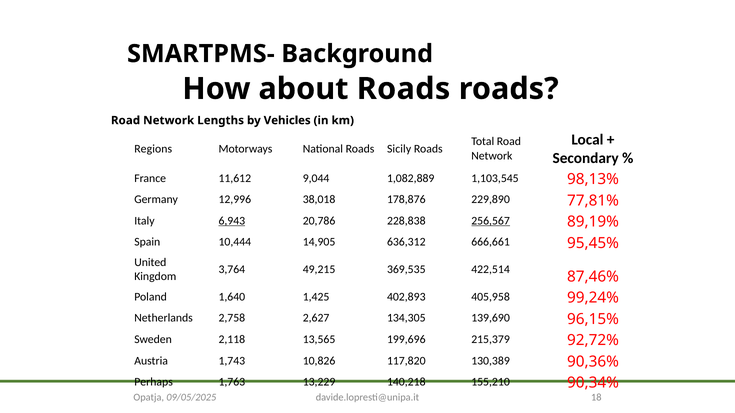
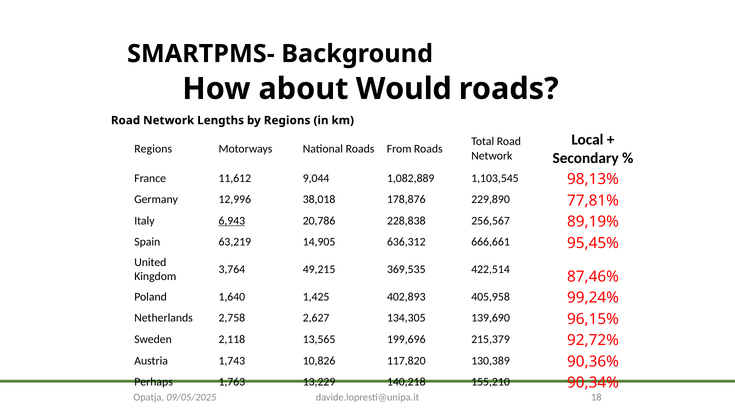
about Roads: Roads -> Would (404, 89)
by Vehicles: Vehicles -> Regions (287, 121)
Sicily: Sicily -> From (399, 149)
256,567 underline: present -> none (491, 221)
10,444: 10,444 -> 63,219 (235, 242)
